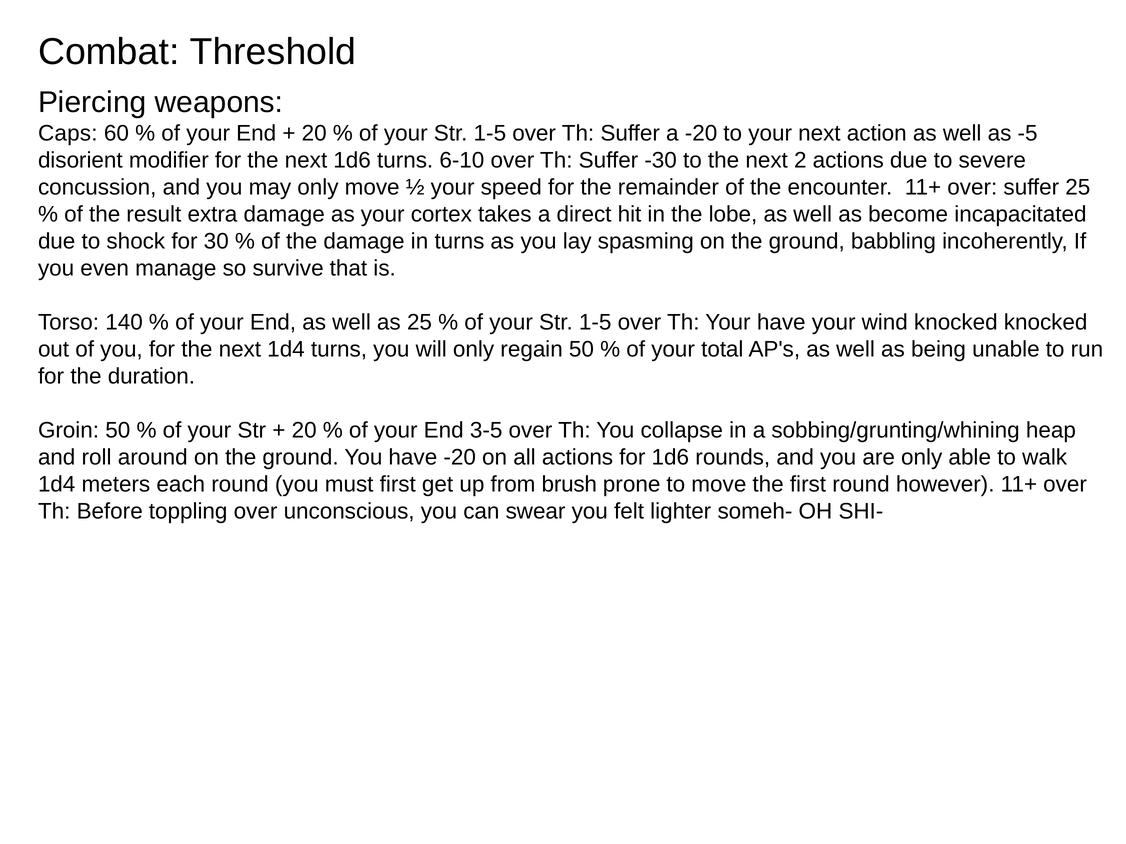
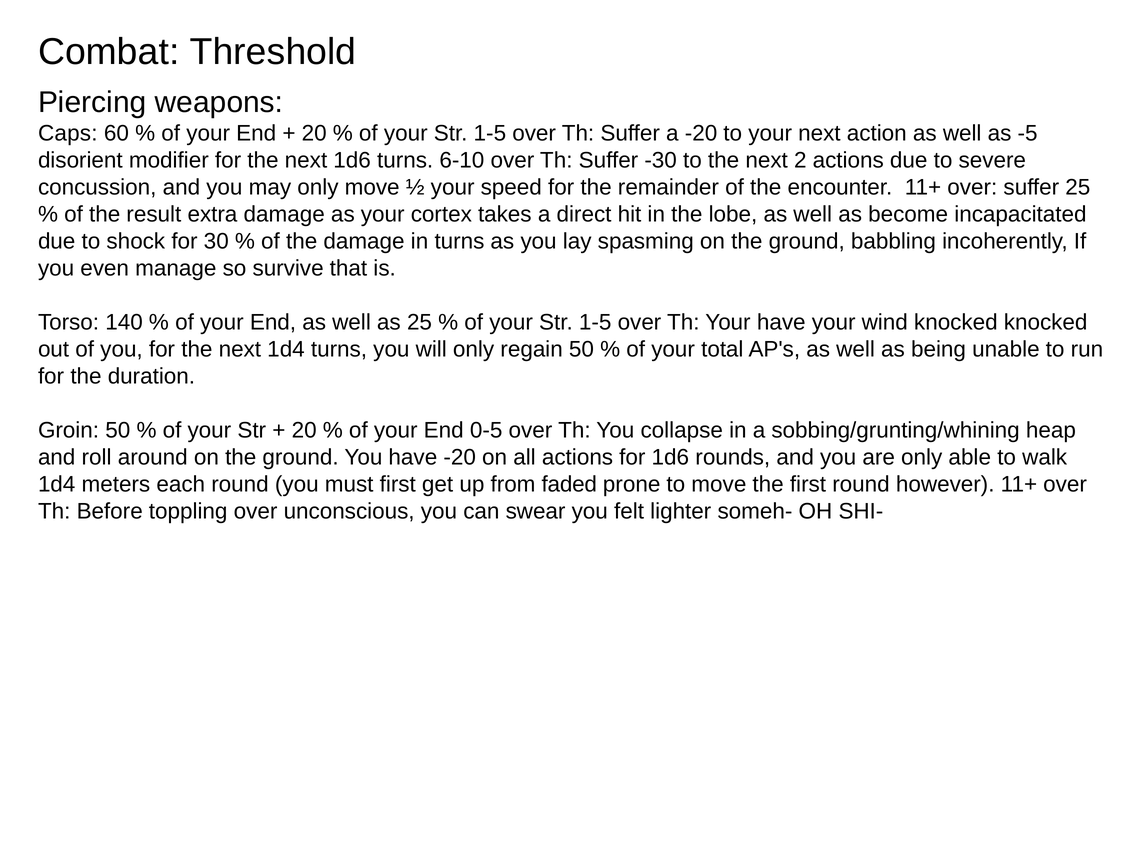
3-5: 3-5 -> 0-5 (486, 430)
brush: brush -> faded (569, 484)
